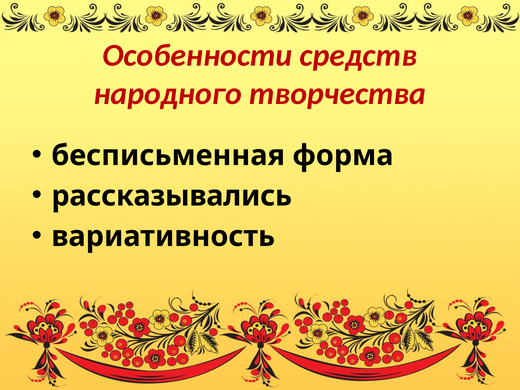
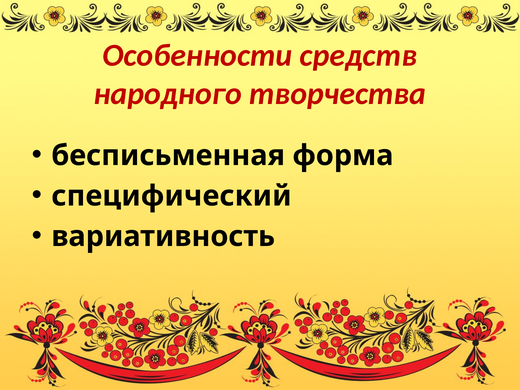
рассказывались: рассказывались -> специфический (171, 196)
